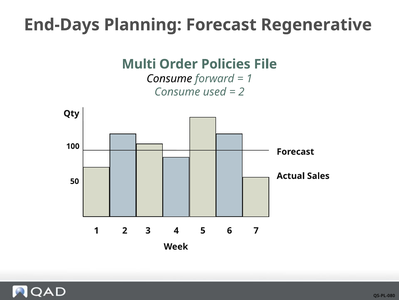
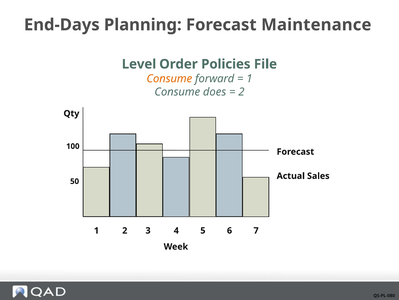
Regenerative: Regenerative -> Maintenance (316, 25)
Multi: Multi -> Level (139, 64)
Consume colour: black -> orange (169, 78)
used: used -> does (215, 92)
